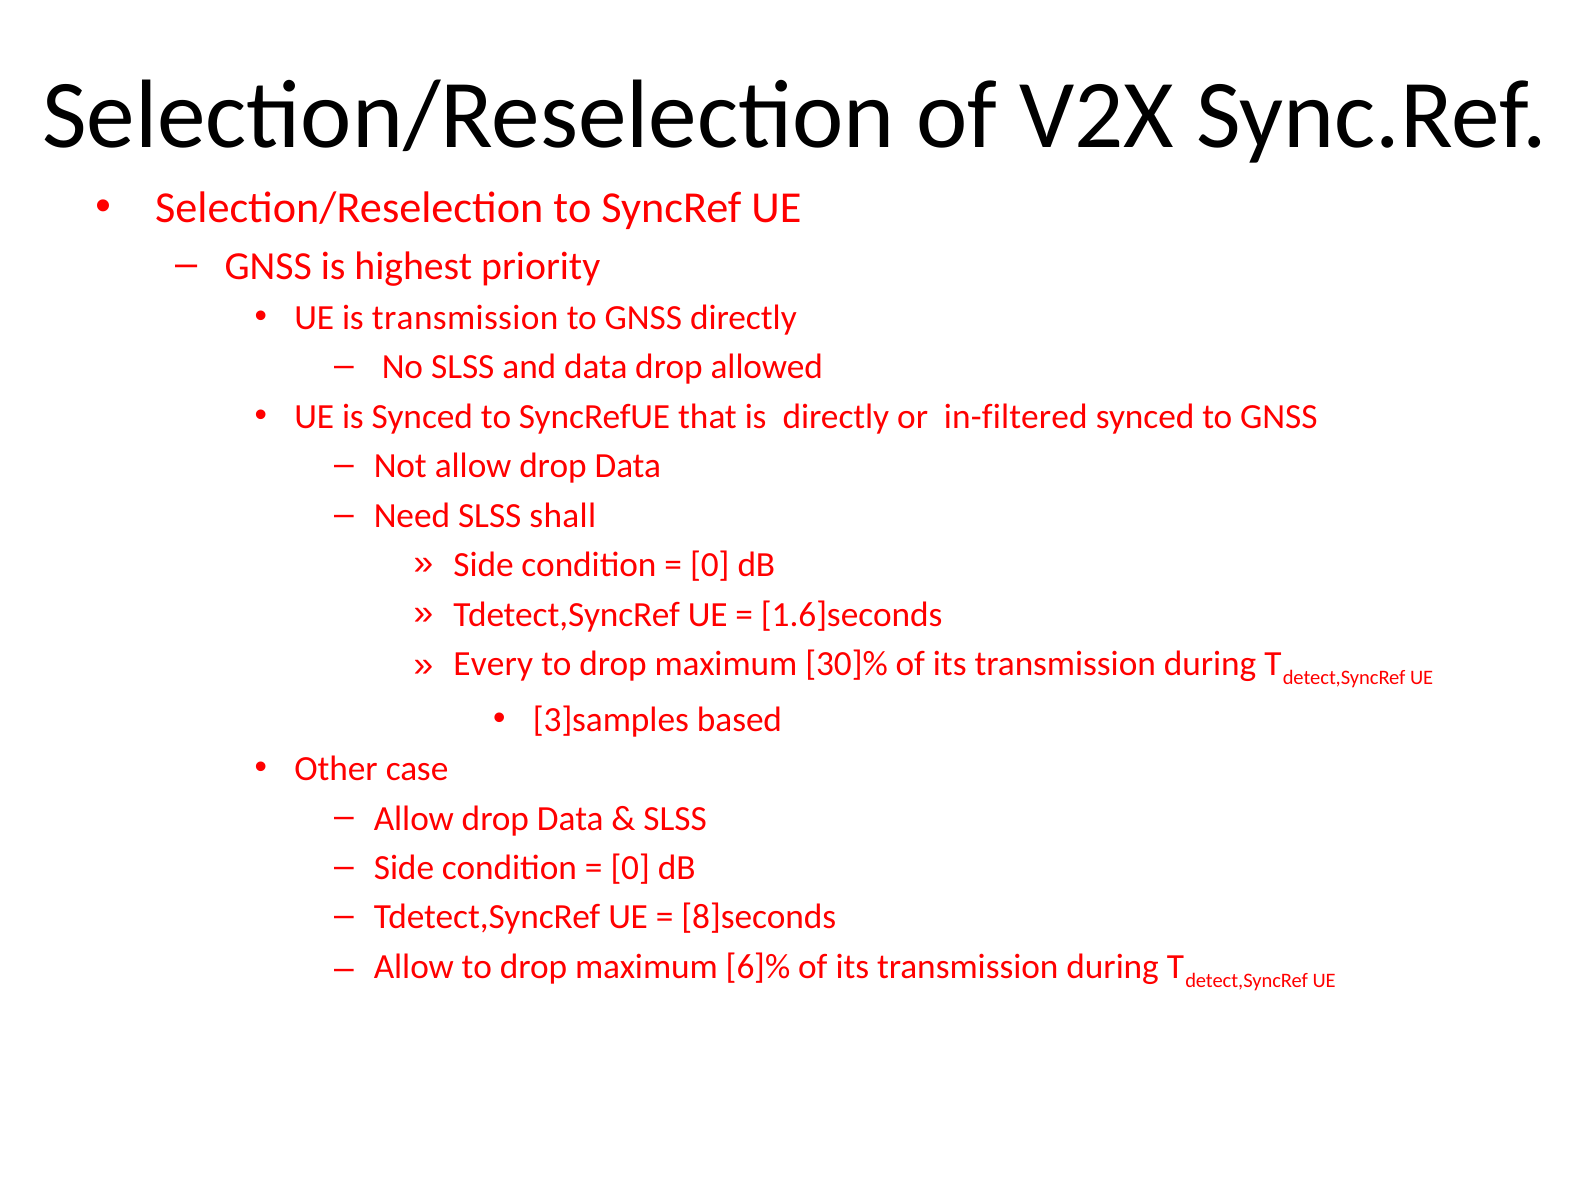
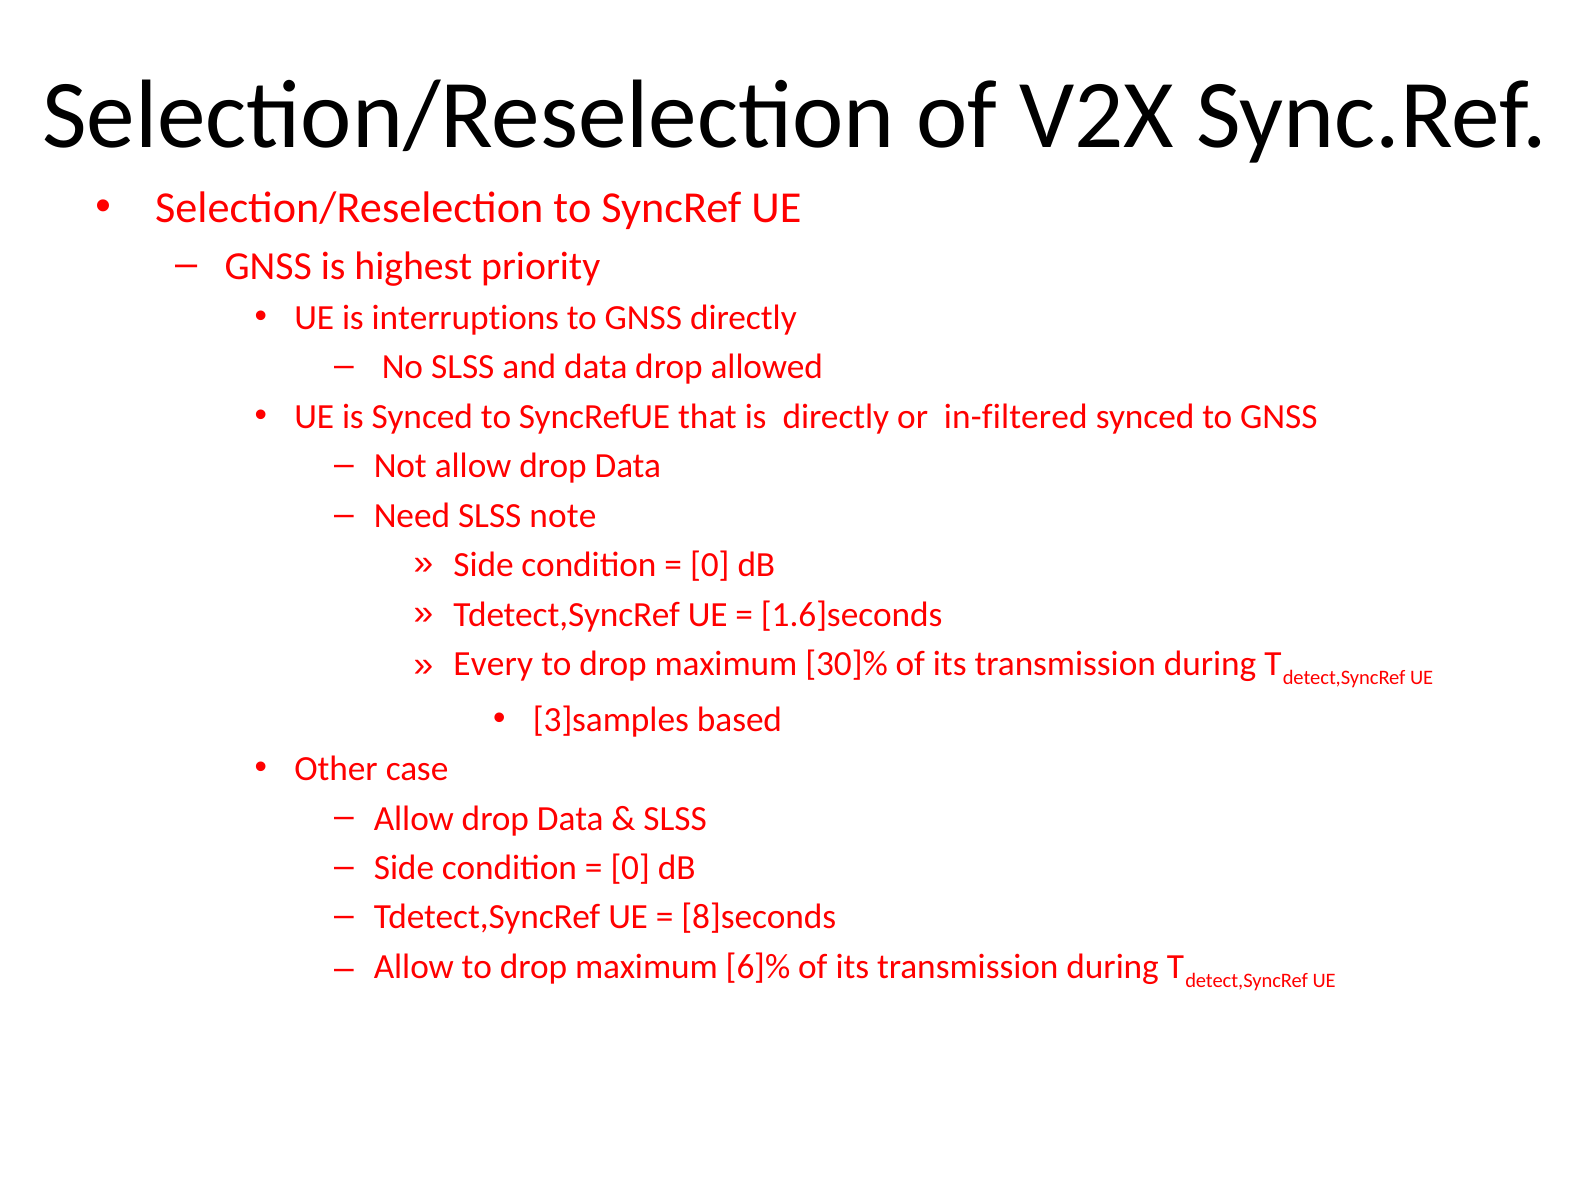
is transmission: transmission -> interruptions (465, 318)
shall: shall -> note (563, 516)
